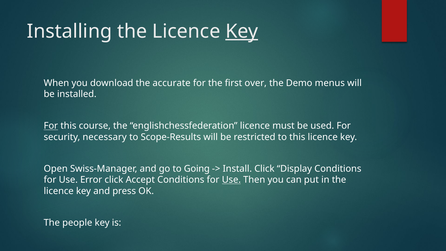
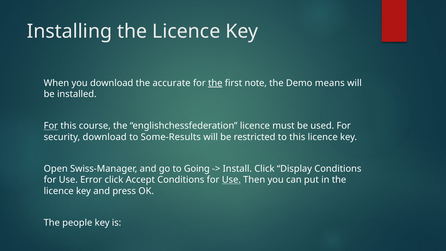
Key underline: present -> none (242, 31)
the underline: none -> present (215, 83)
over: over -> note (256, 83)
menus: menus -> means (330, 83)
security necessary: necessary -> download (105, 137)
Scope-Results: Scope-Results -> Some-Results (171, 137)
